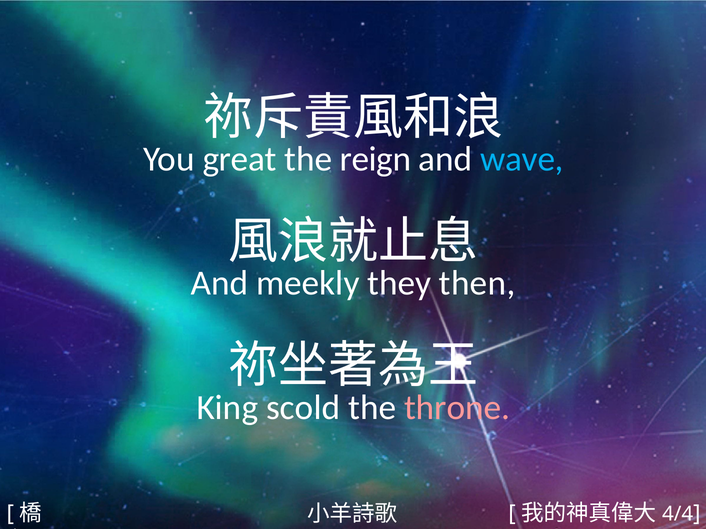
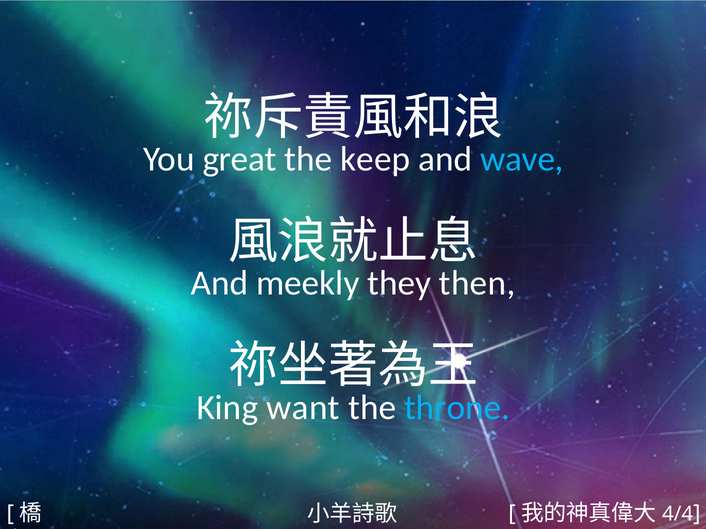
reign: reign -> keep (375, 159)
scold: scold -> want (303, 408)
throne colour: pink -> light blue (457, 408)
